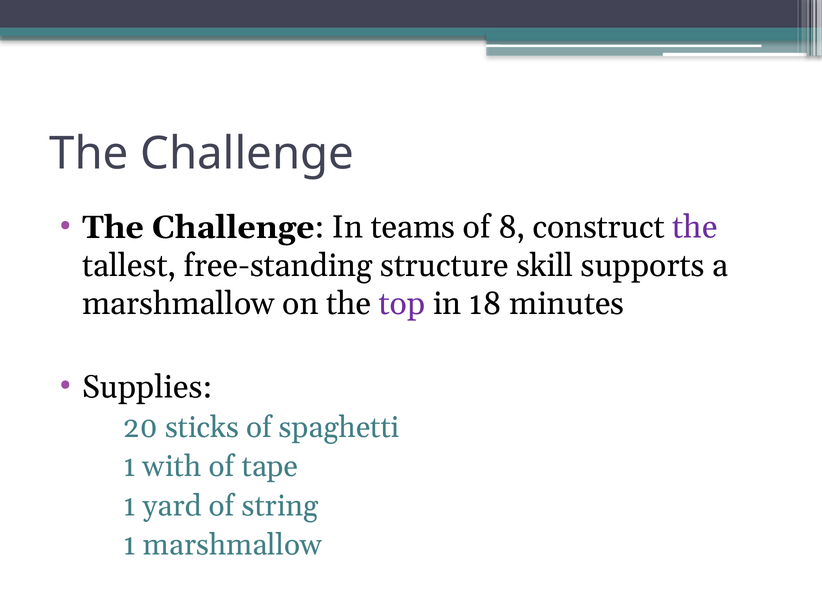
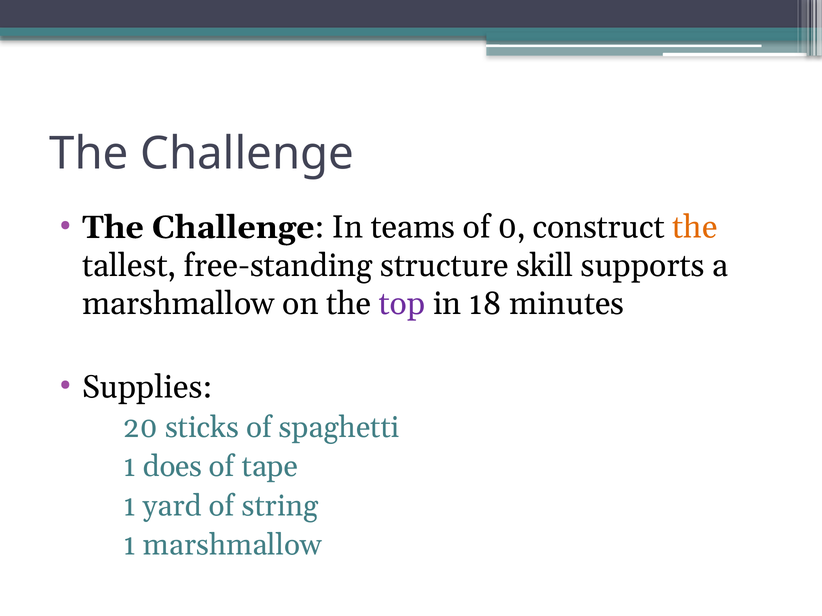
8: 8 -> 0 (512, 228)
the colour: purple -> orange (695, 228)
with: with -> does (173, 467)
